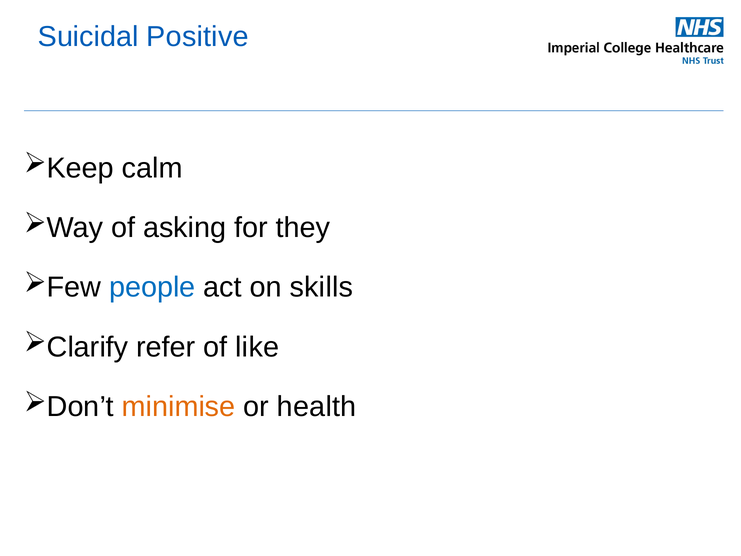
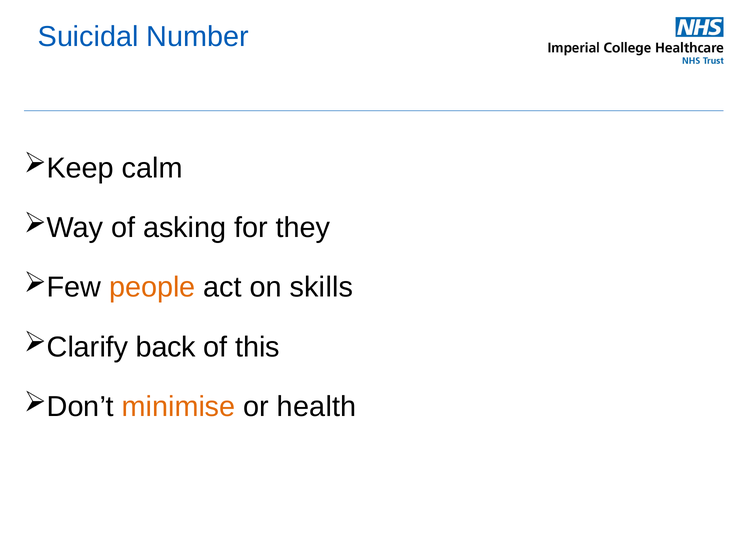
Positive: Positive -> Number (198, 37)
people colour: blue -> orange (152, 287)
refer: refer -> back (166, 347)
like: like -> this (258, 347)
